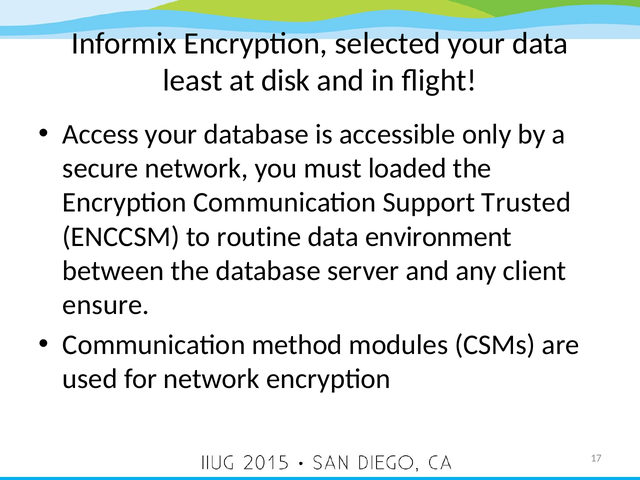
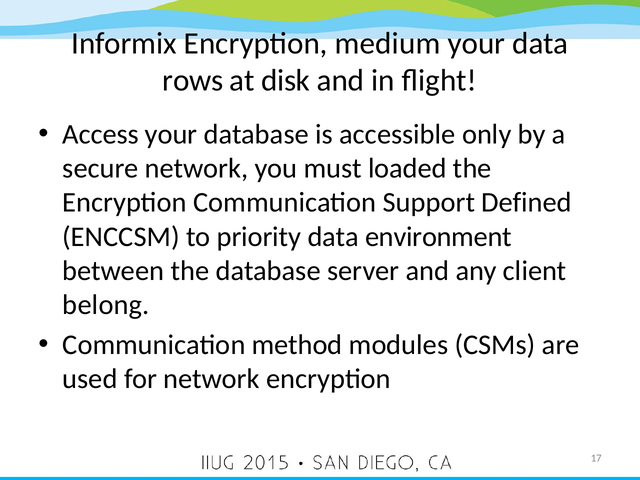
selected: selected -> medium (388, 43)
least: least -> rows (193, 81)
Trusted: Trusted -> Defined (526, 203)
routine: routine -> priority (259, 237)
ensure: ensure -> belong (106, 305)
